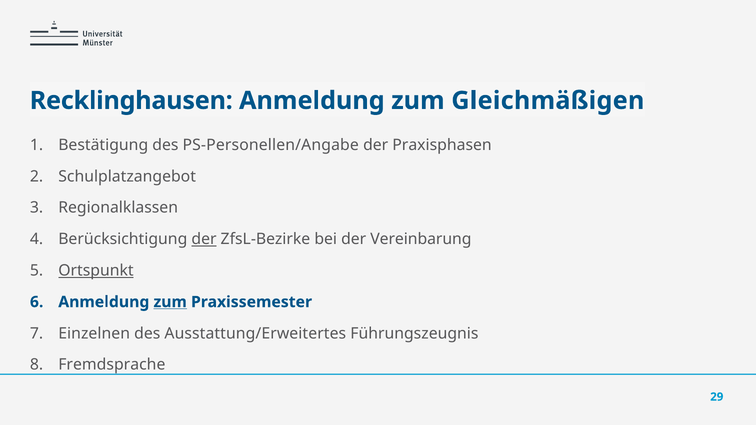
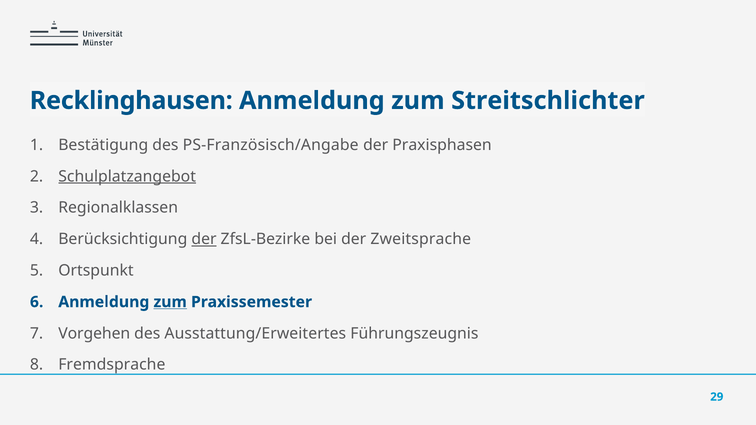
Gleichmäßigen: Gleichmäßigen -> Streitschlichter (548, 101)
PS-Personellen/Angabe: PS-Personellen/Angabe -> PS-Französisch/Angabe (271, 145)
Schulplatzangebot underline: none -> present (127, 177)
Vereinbarung: Vereinbarung -> Zweitsprache (421, 239)
Ortspunkt underline: present -> none (96, 271)
Einzelnen: Einzelnen -> Vorgehen (94, 334)
